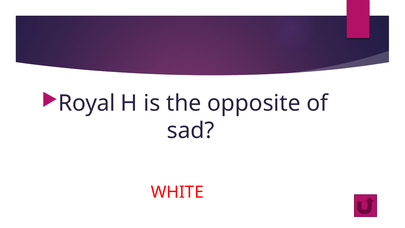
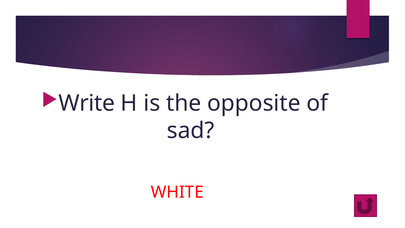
Royal: Royal -> Write (87, 103)
